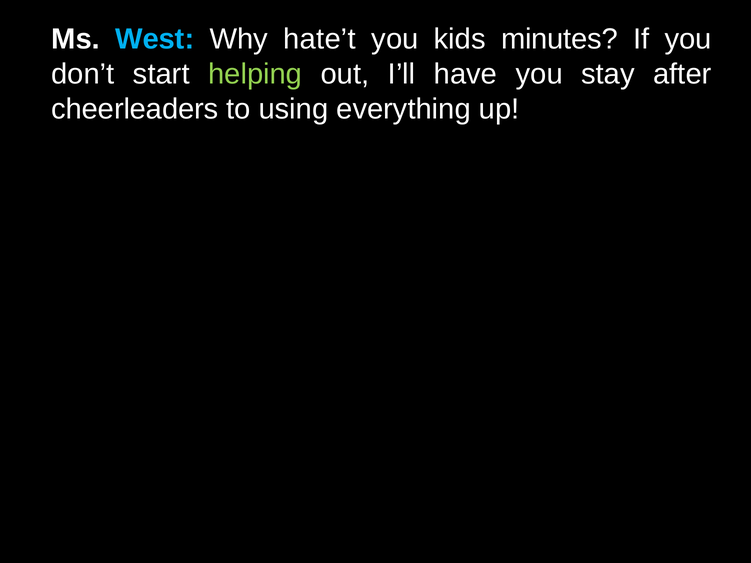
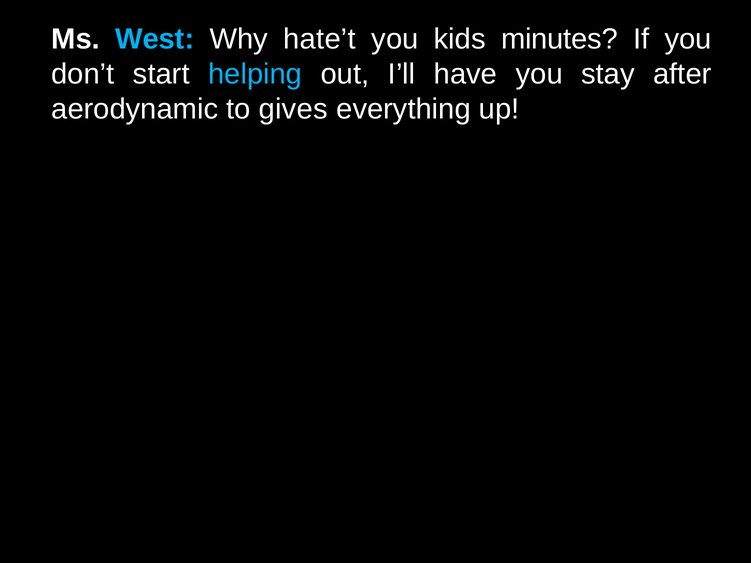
helping colour: light green -> light blue (255, 74)
cheerleaders: cheerleaders -> aerodynamic (135, 109)
using: using -> gives (293, 109)
